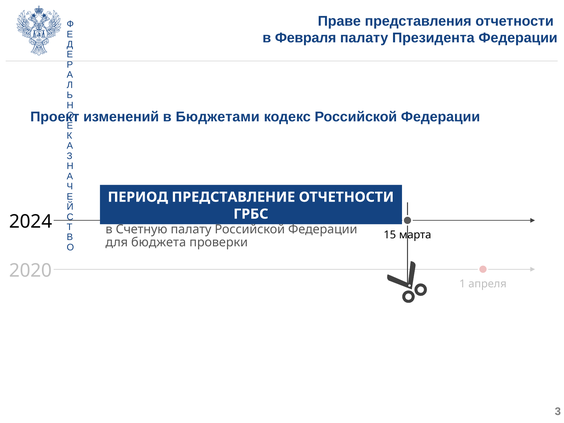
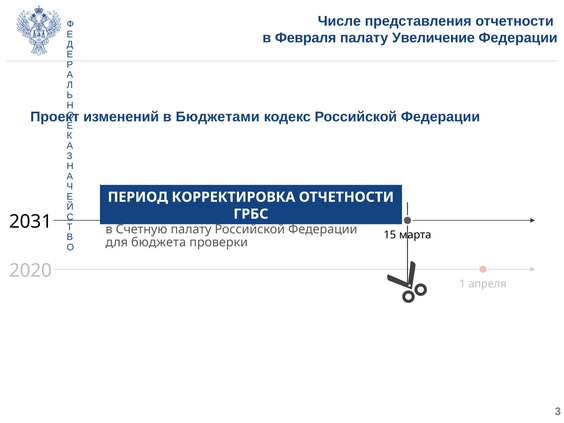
Праве: Праве -> Числе (339, 21)
Президента: Президента -> Увеличение (433, 38)
ПРЕДСТАВЛЕНИЕ: ПРЕДСТАВЛЕНИЕ -> КОРРЕКТИРОВКА (233, 197)
2024: 2024 -> 2031 (31, 222)
